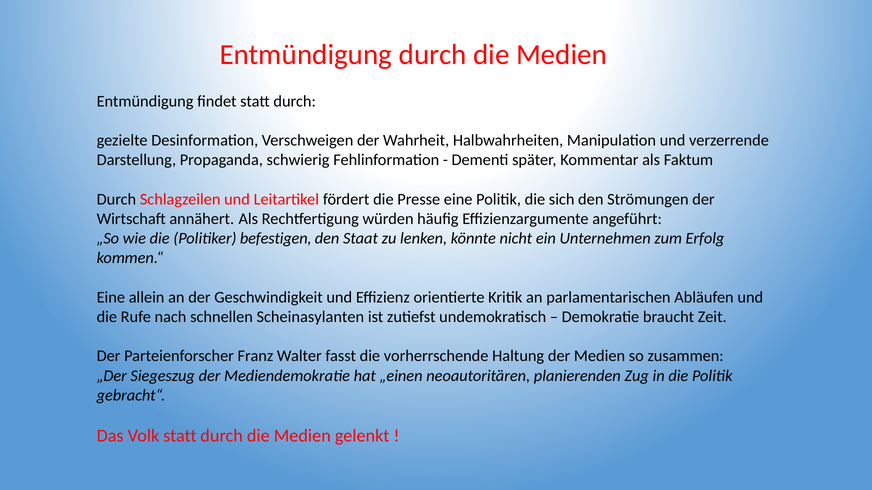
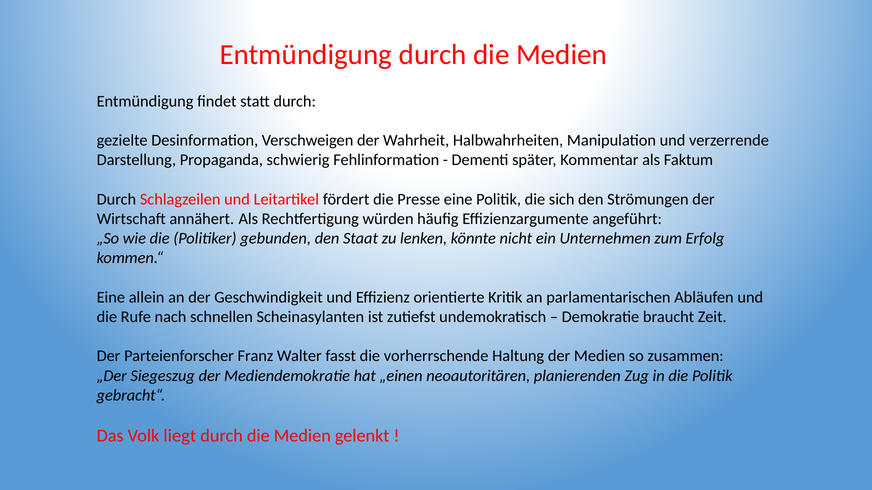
befestigen: befestigen -> gebunden (276, 239)
Volk statt: statt -> liegt (180, 436)
